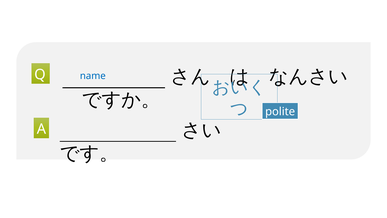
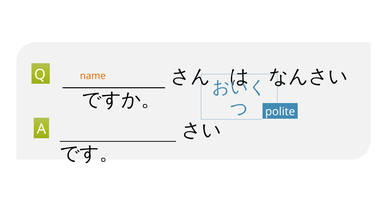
name colour: blue -> orange (93, 76)
